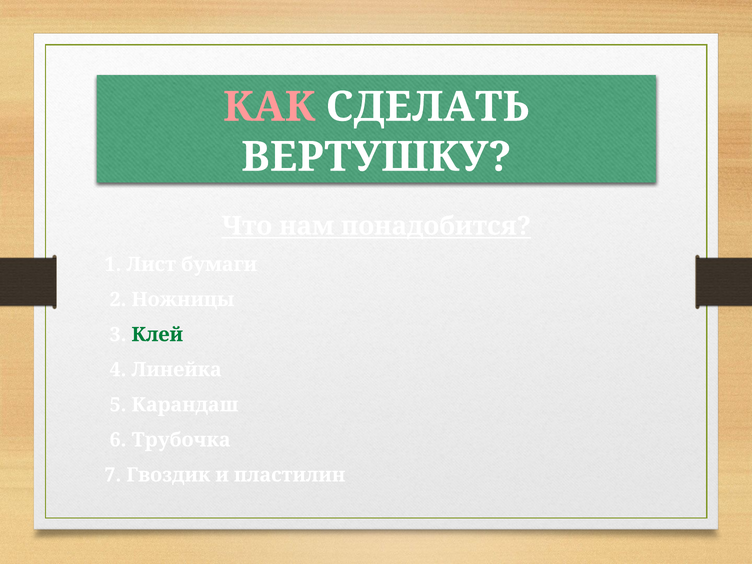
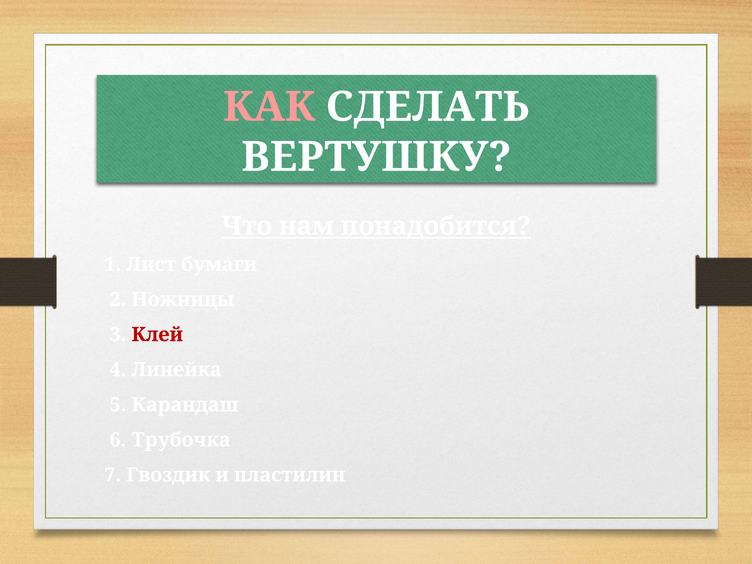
Клей colour: green -> red (157, 335)
